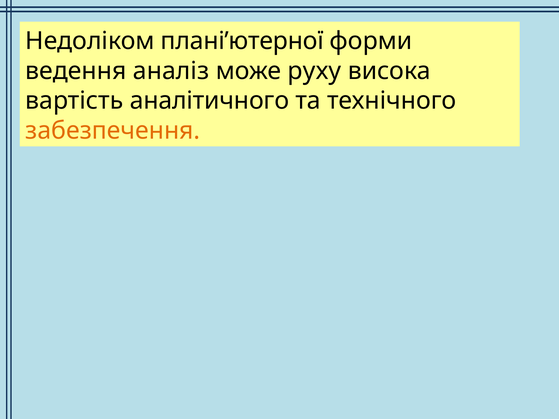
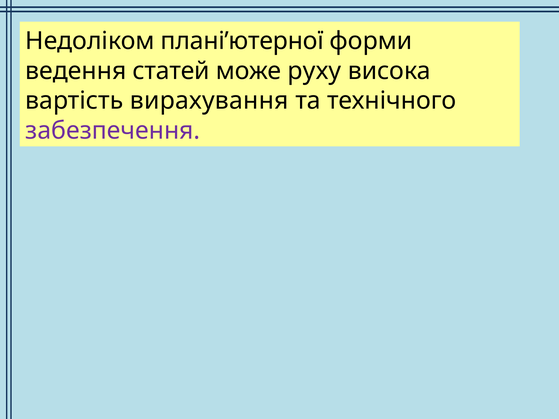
аналіз: аналіз -> статей (171, 71)
аналітичного: аналітичного -> вирахування (209, 101)
забезпечення colour: orange -> purple (113, 131)
